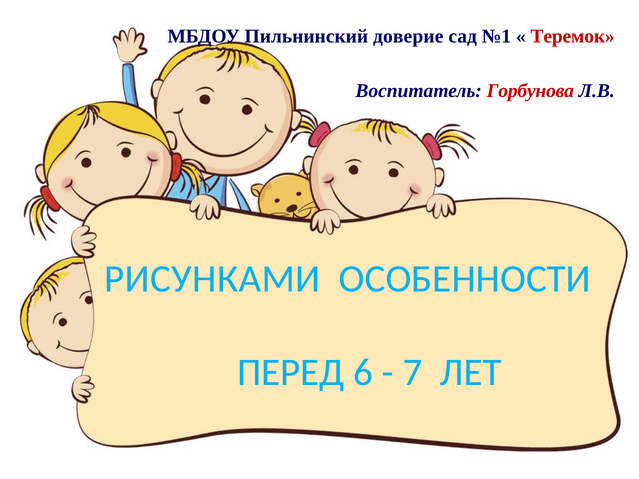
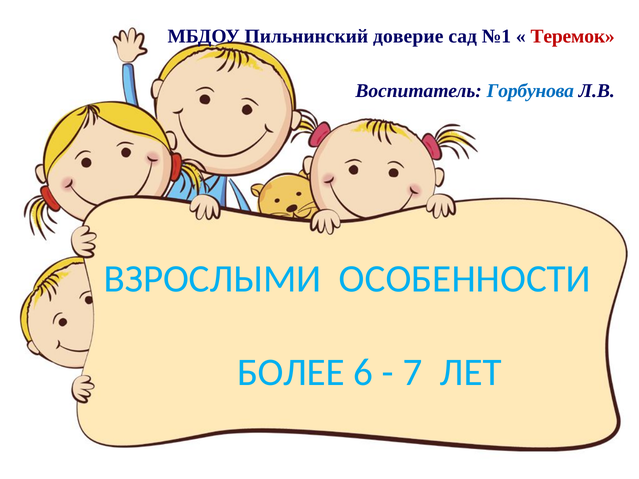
Горбунова colour: red -> blue (530, 91)
РИСУНКАМИ: РИСУНКАМИ -> ВЗРОСЛЫМИ (212, 279)
ПЕРЕД: ПЕРЕД -> БОЛЕЕ (291, 373)
